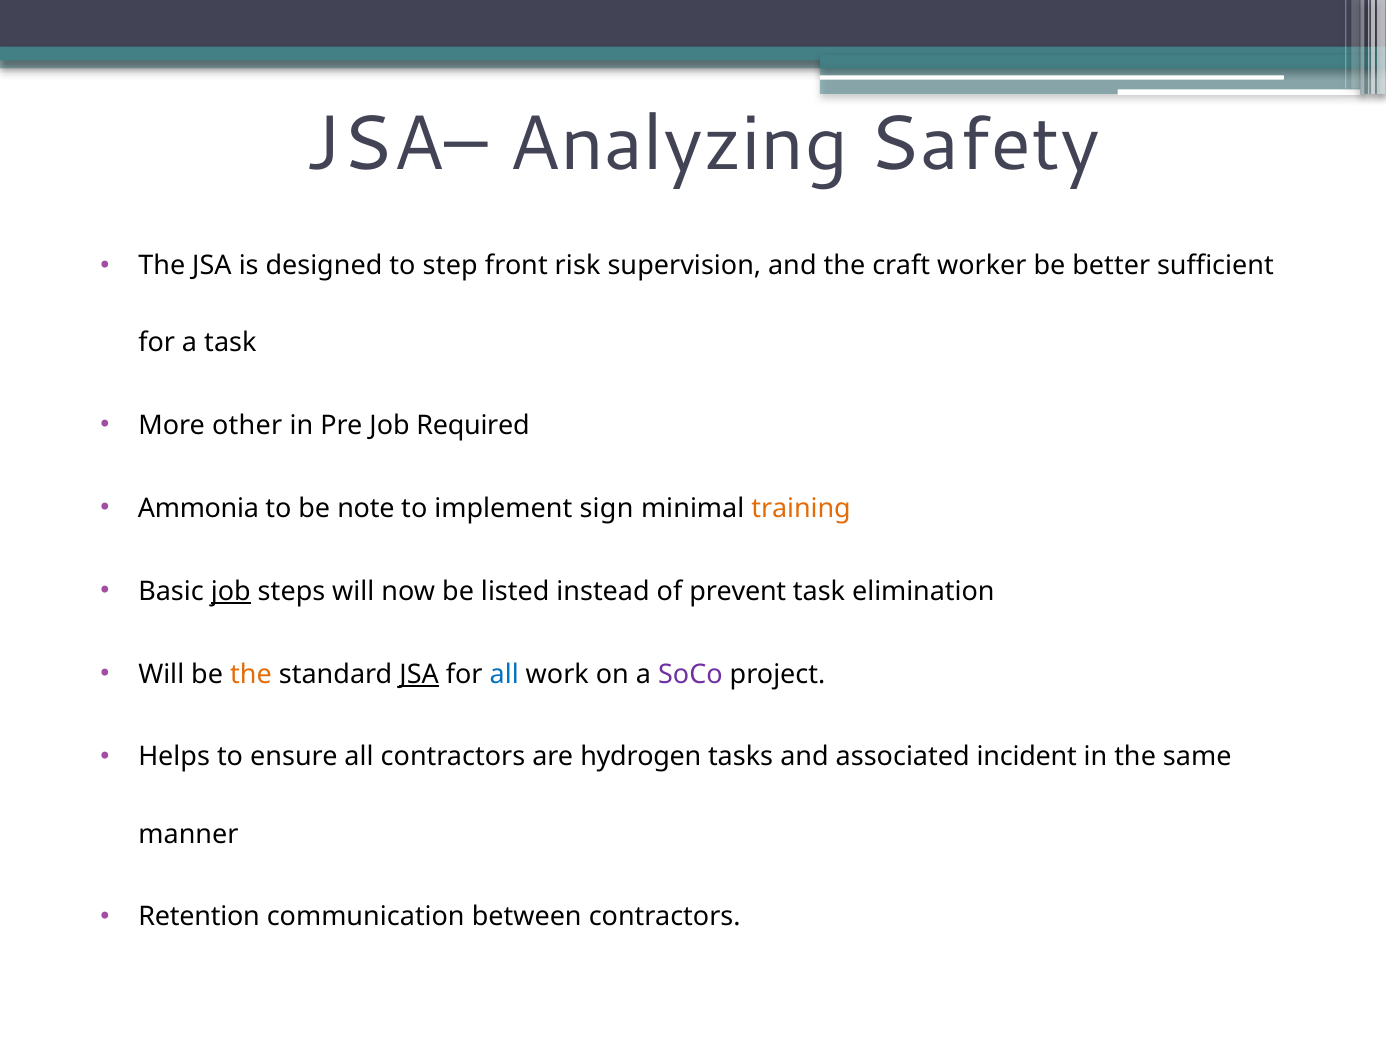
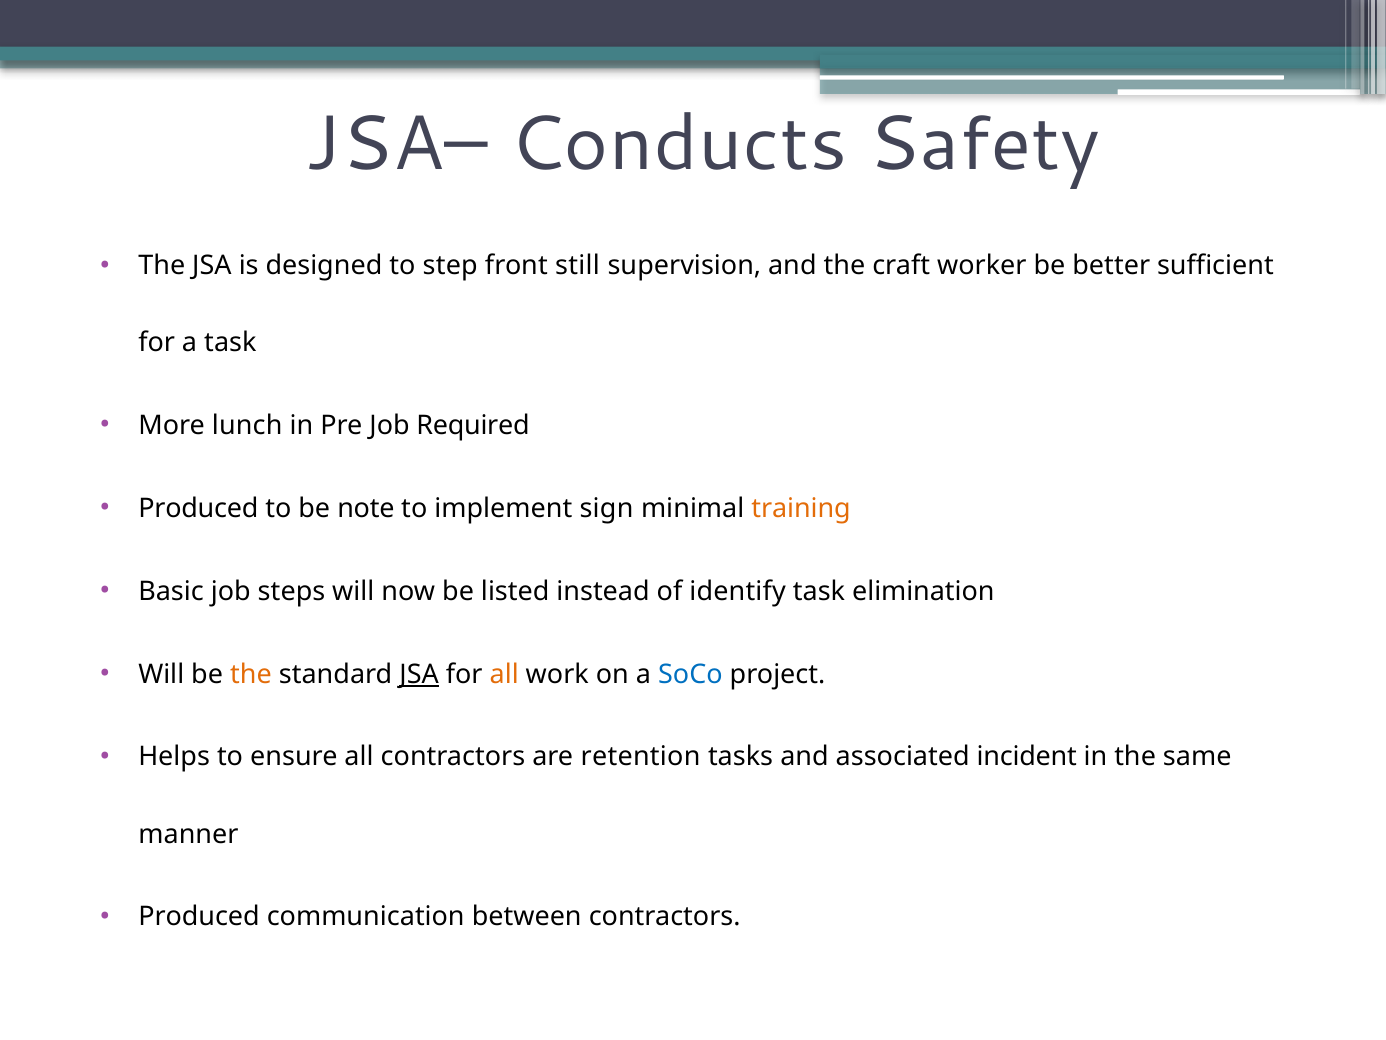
Analyzing: Analyzing -> Conducts (678, 144)
risk: risk -> still (578, 266)
other: other -> lunch (247, 426)
Ammonia: Ammonia -> Produced (198, 508)
job underline: present -> none (231, 591)
prevent: prevent -> identify (738, 591)
all colour: blue -> orange (504, 674)
SoCo colour: purple -> blue (690, 674)
hydrogen: hydrogen -> retention (641, 757)
Retention: Retention -> Produced (199, 917)
